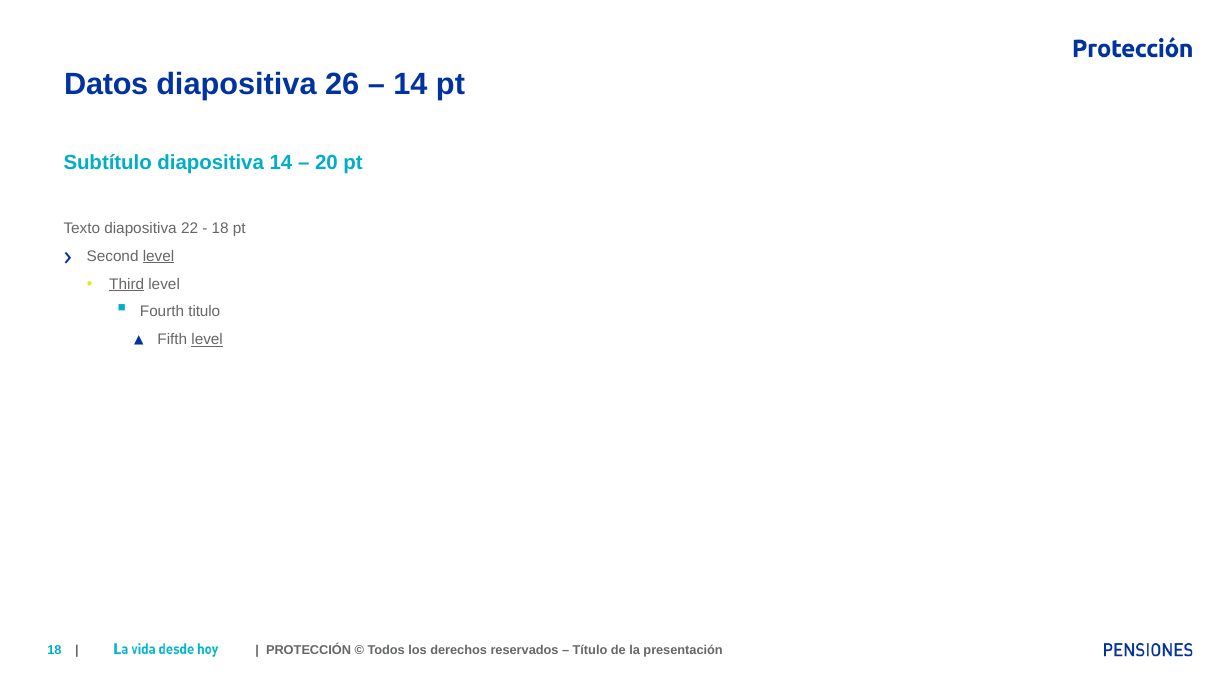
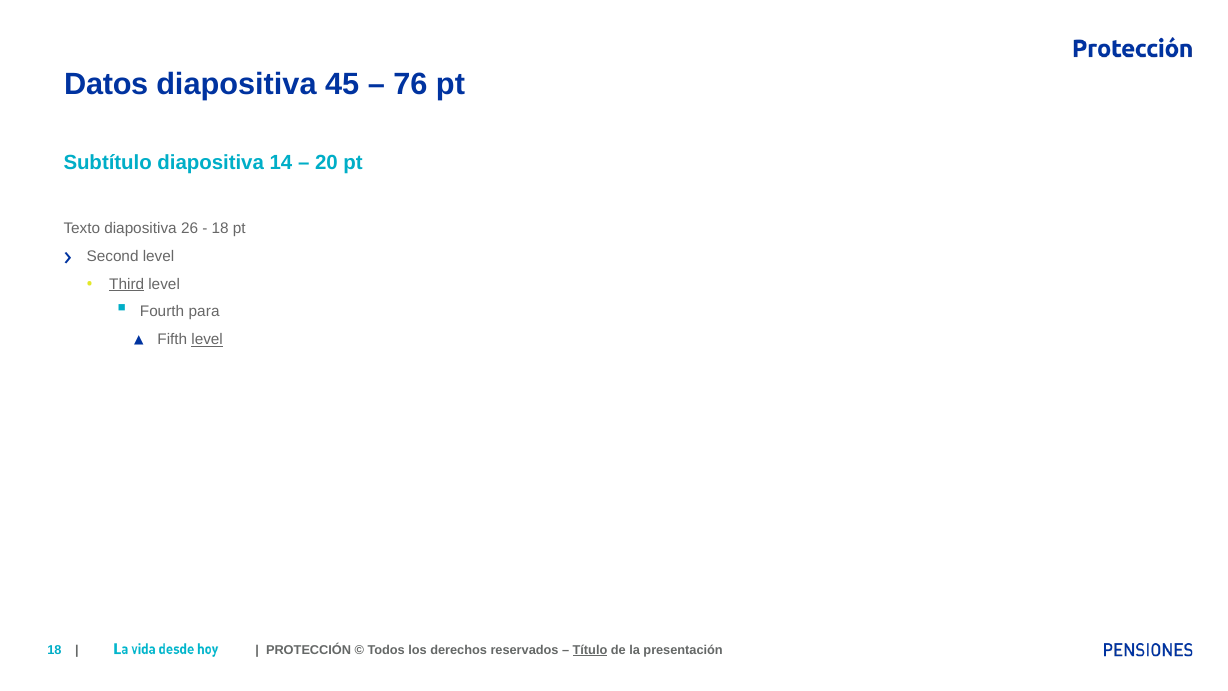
26: 26 -> 45 (342, 84)
14: 14 -> 76 (410, 84)
22: 22 -> 26 (190, 228)
level underline: present -> none (159, 256)
titulo: titulo -> para (204, 312)
Título underline: none -> present (590, 650)
